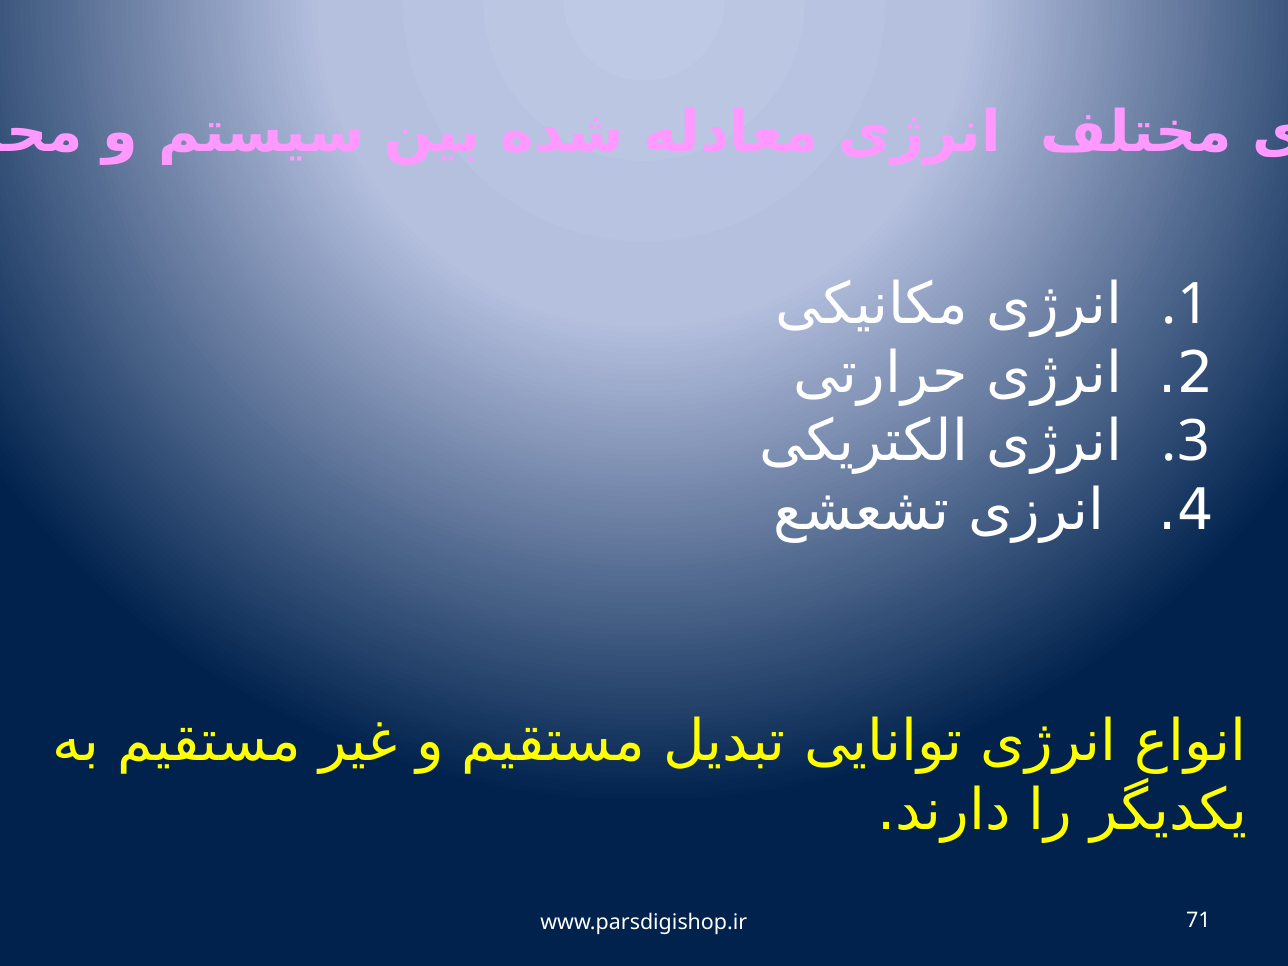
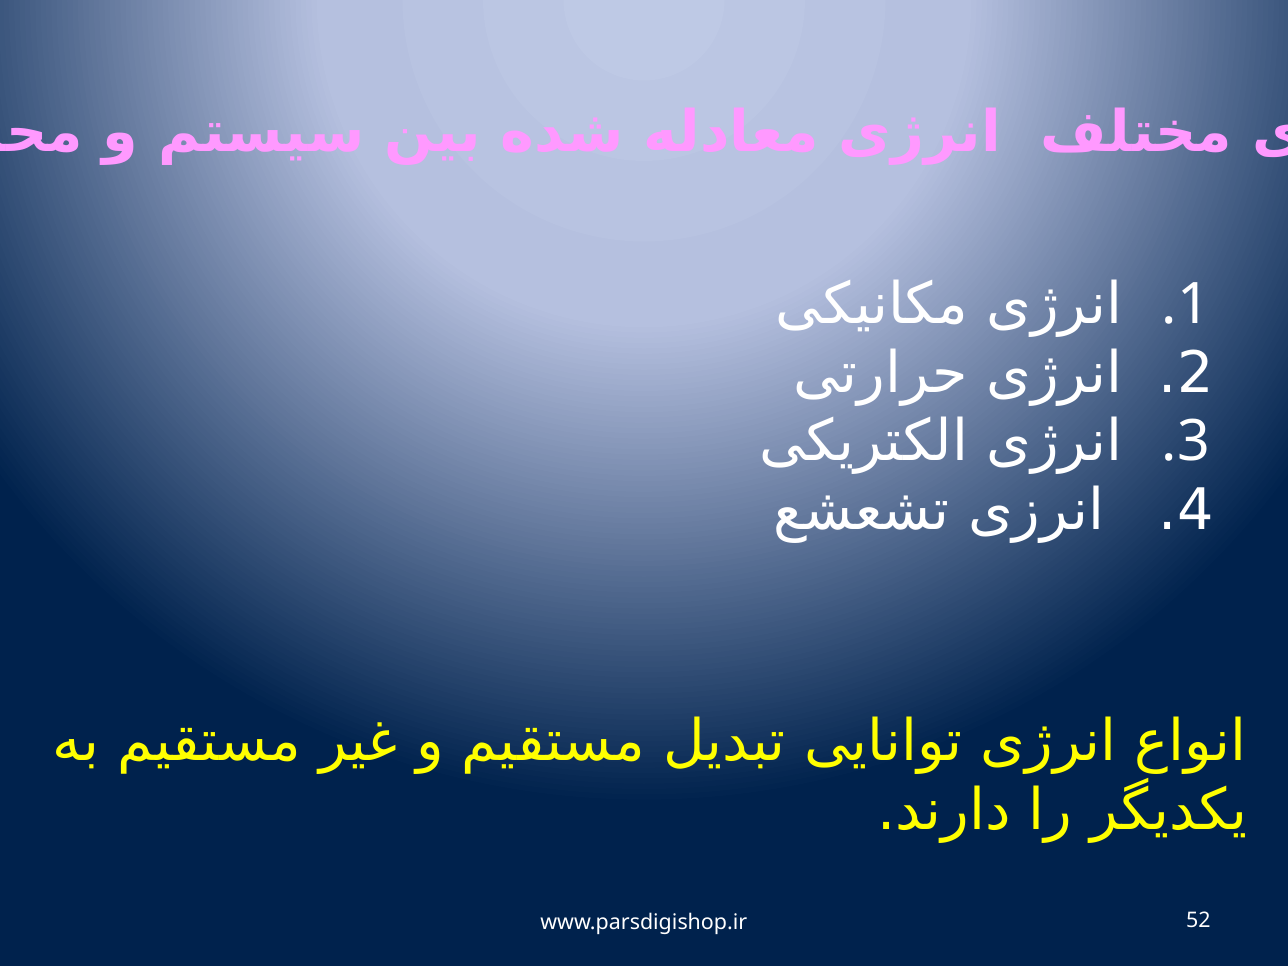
71: 71 -> 52 (1198, 921)
